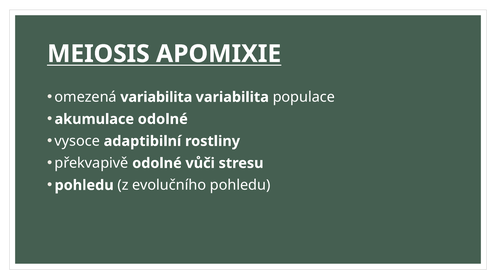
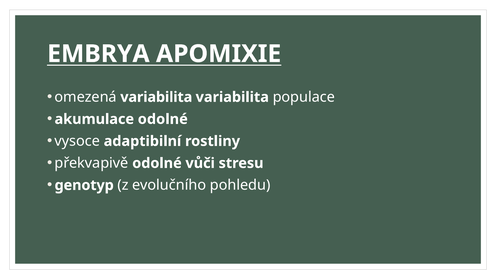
MEIOSIS: MEIOSIS -> EMBRYA (98, 54)
pohledu: pohledu -> genotyp (84, 185)
